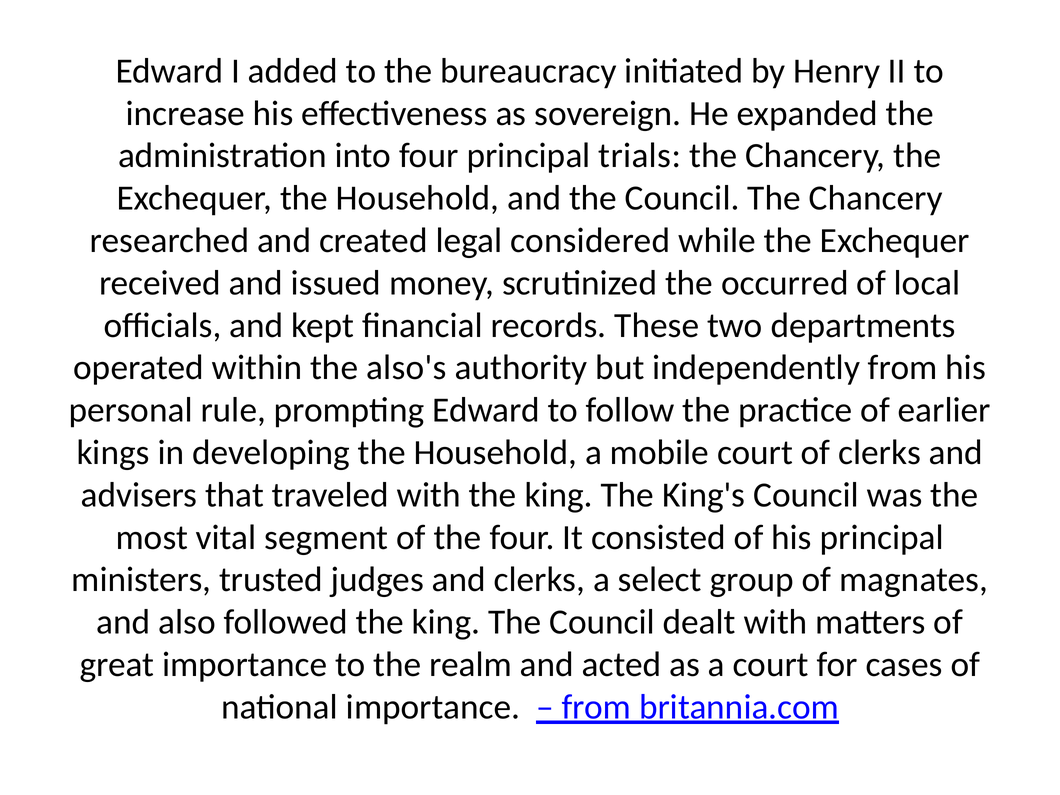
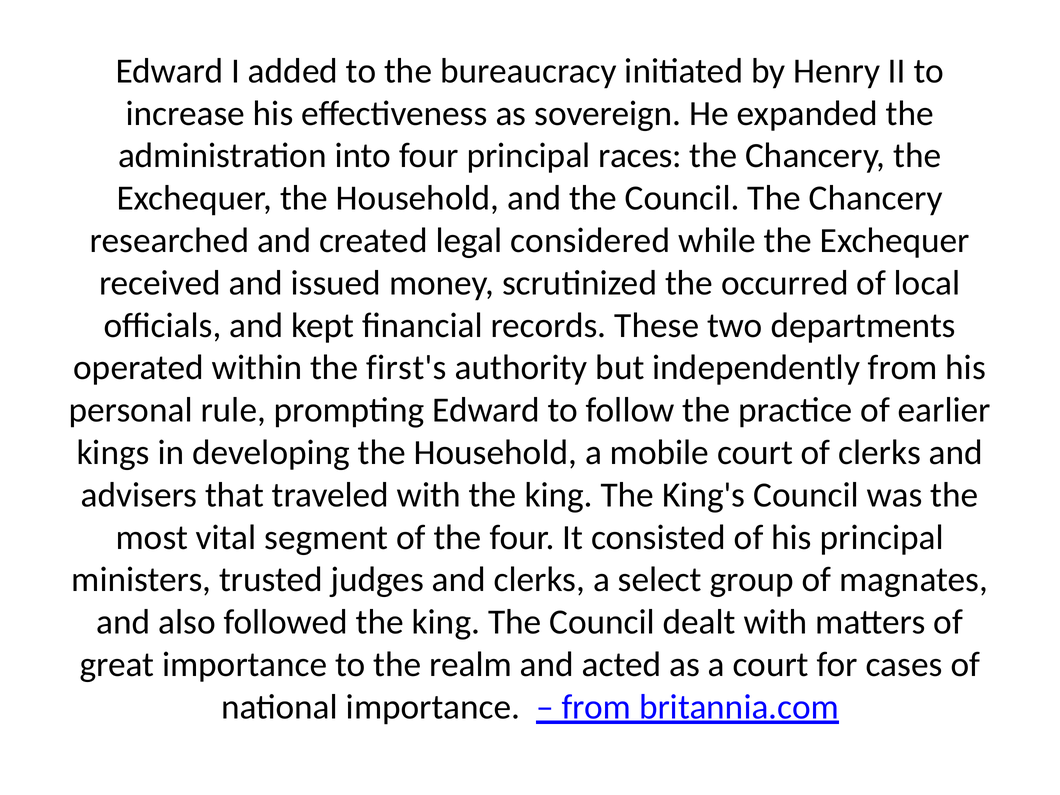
trials: trials -> races (640, 156)
also's: also's -> first's (406, 368)
